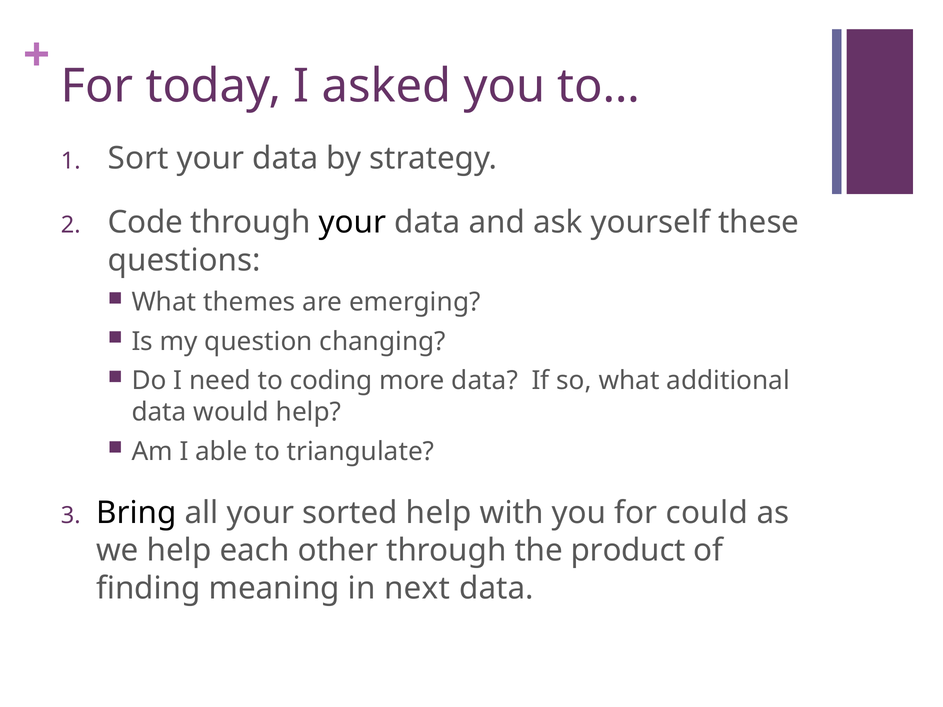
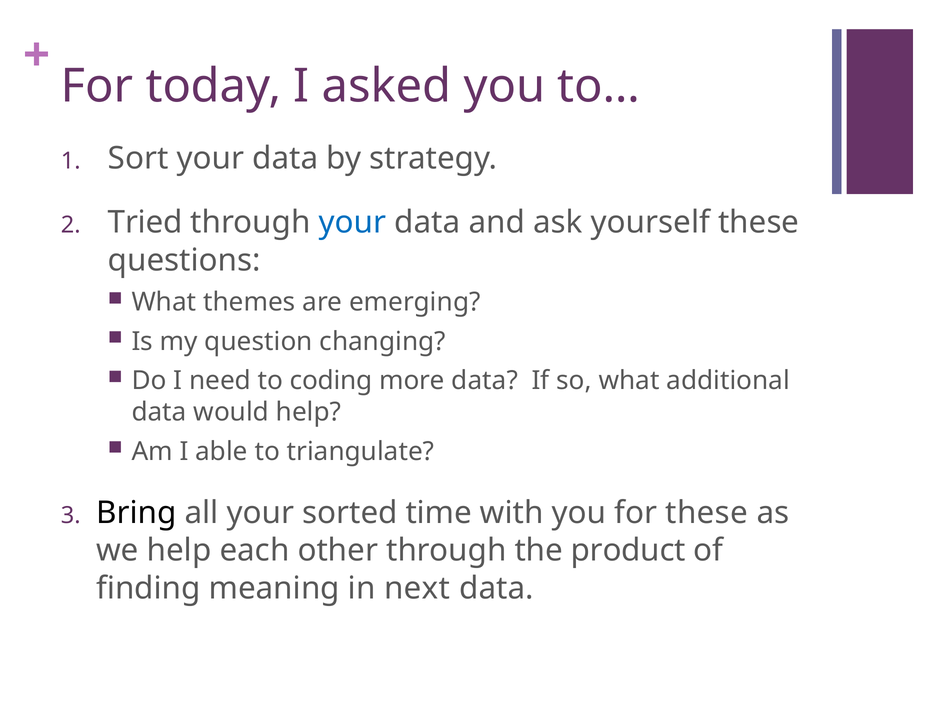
Code: Code -> Tried (145, 223)
your colour: black -> blue (353, 223)
sorted help: help -> time (439, 513)
for could: could -> these (707, 513)
